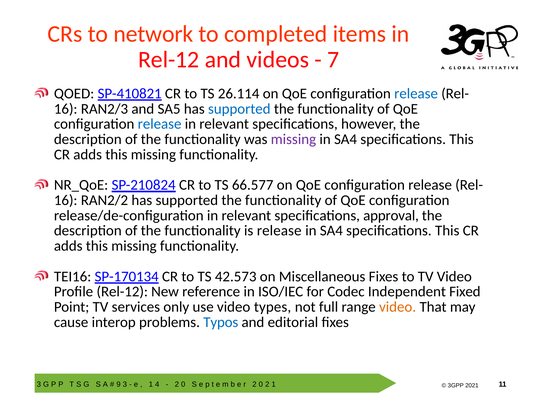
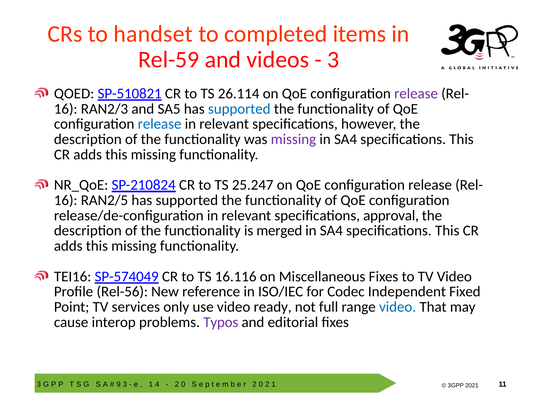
network: network -> handset (153, 34)
Rel-12: Rel-12 -> Rel-59 (169, 60)
7: 7 -> 3 (333, 60)
SP-410821: SP-410821 -> SP-510821 (130, 94)
release colour: blue -> purple (416, 94)
66.577: 66.577 -> 25.247 (253, 185)
RAN2/2: RAN2/2 -> RAN2/5 (104, 200)
is release: release -> merged (279, 231)
SP-170134: SP-170134 -> SP-574049 (127, 277)
42.573: 42.573 -> 16.116 (236, 277)
Profile Rel-12: Rel-12 -> Rel-56 (122, 292)
types: types -> ready (273, 307)
video colour: orange -> blue (398, 307)
Typos colour: blue -> purple (221, 322)
